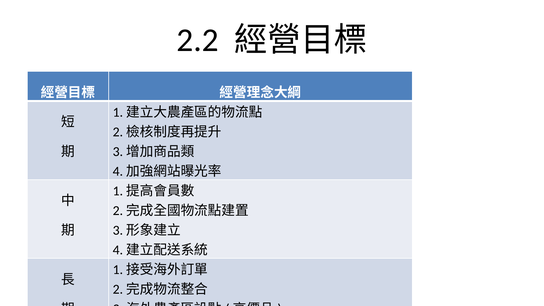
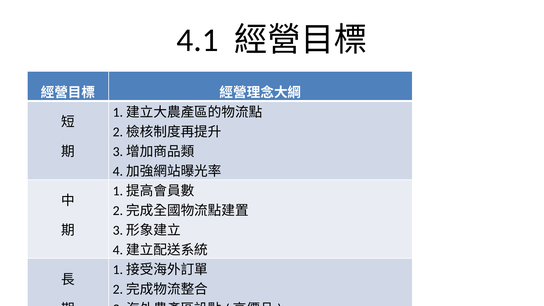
2.2: 2.2 -> 4.1 (198, 40)
